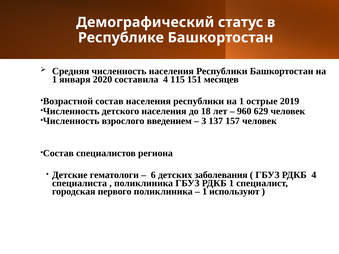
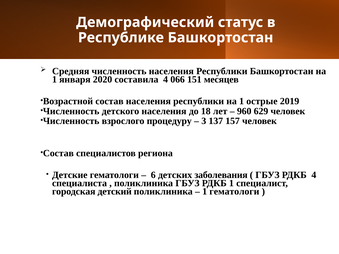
115: 115 -> 066 (178, 79)
введением: введением -> процедуру (169, 121)
первого: первого -> детский (115, 192)
1 используют: используют -> гематологи (234, 192)
